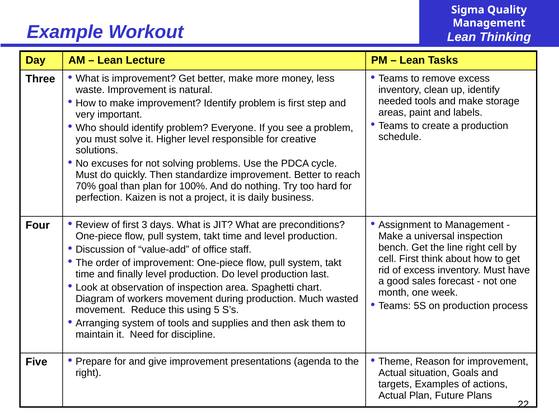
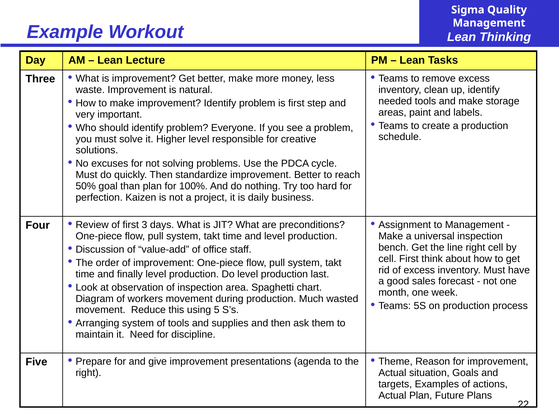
70%: 70% -> 50% (86, 186)
